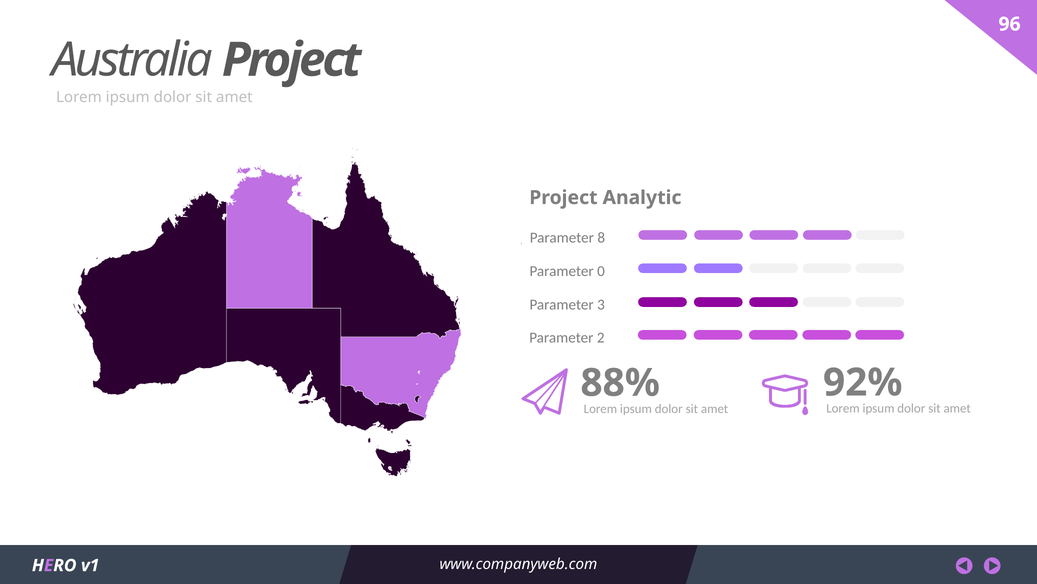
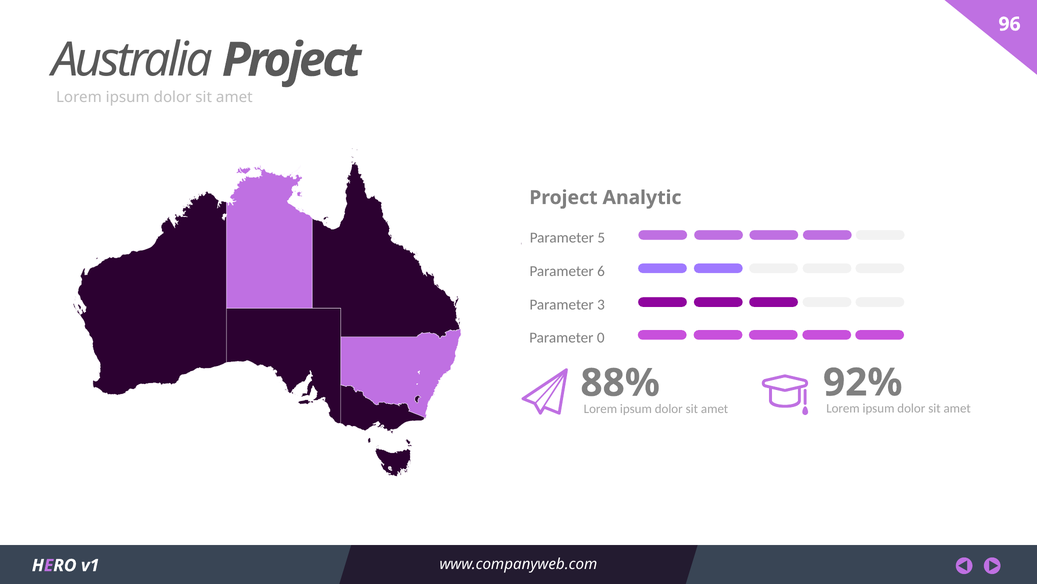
8: 8 -> 5 (601, 238)
0: 0 -> 6 (601, 271)
2: 2 -> 0 (601, 337)
